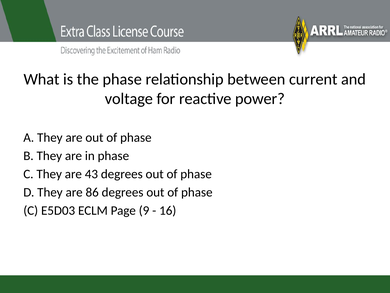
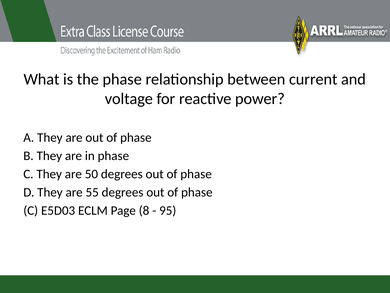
43: 43 -> 50 (91, 174)
86: 86 -> 55 (92, 192)
9: 9 -> 8 (144, 210)
16: 16 -> 95 (168, 210)
